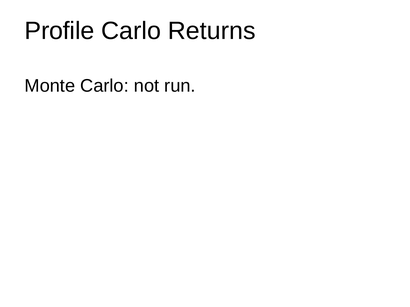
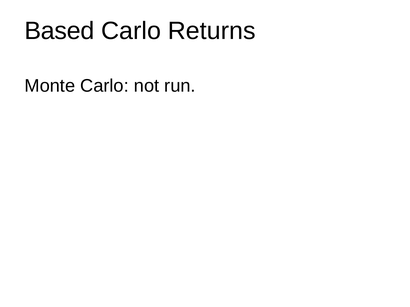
Profile: Profile -> Based (59, 31)
